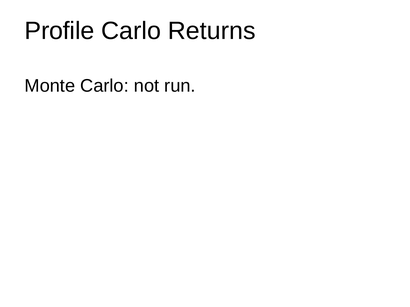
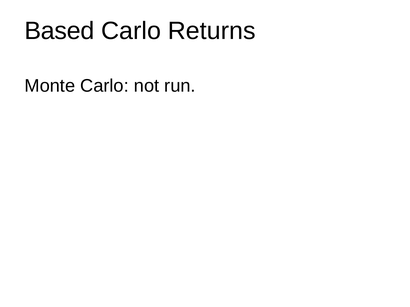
Profile: Profile -> Based (59, 31)
